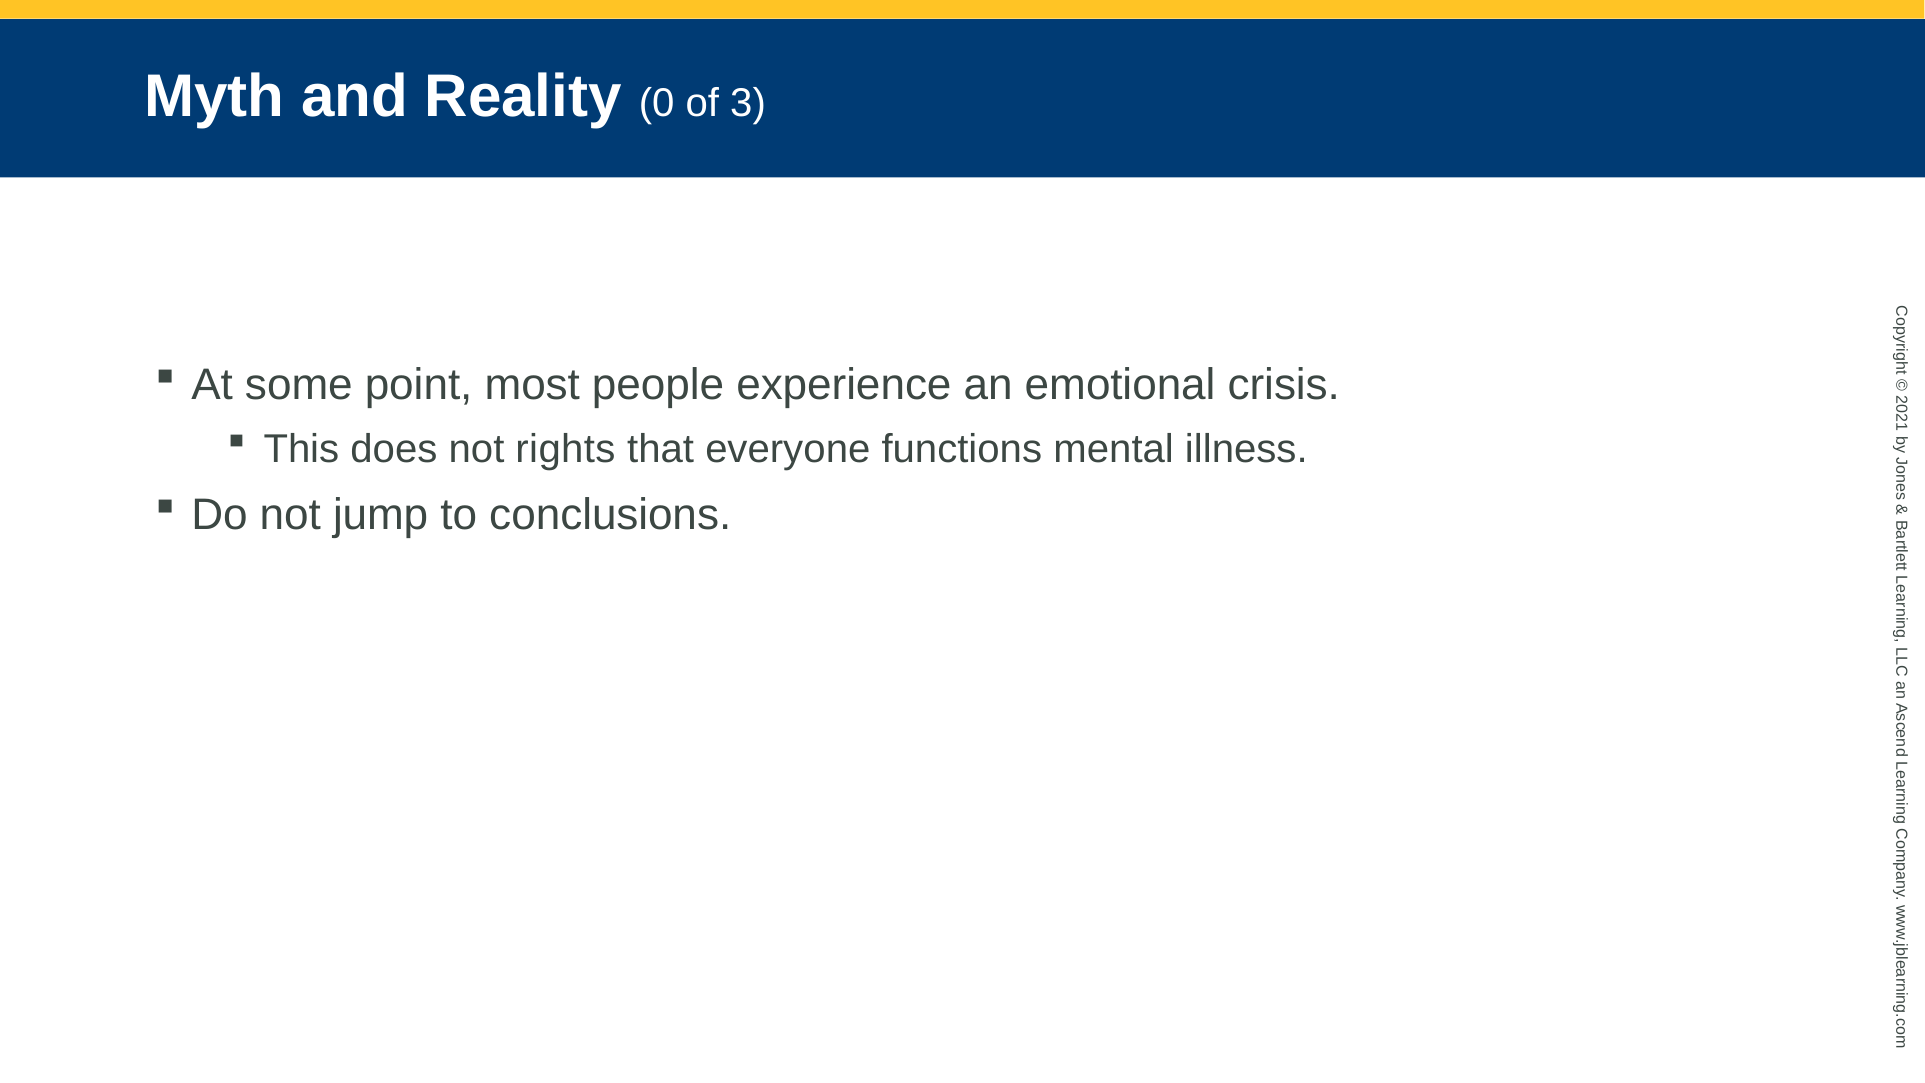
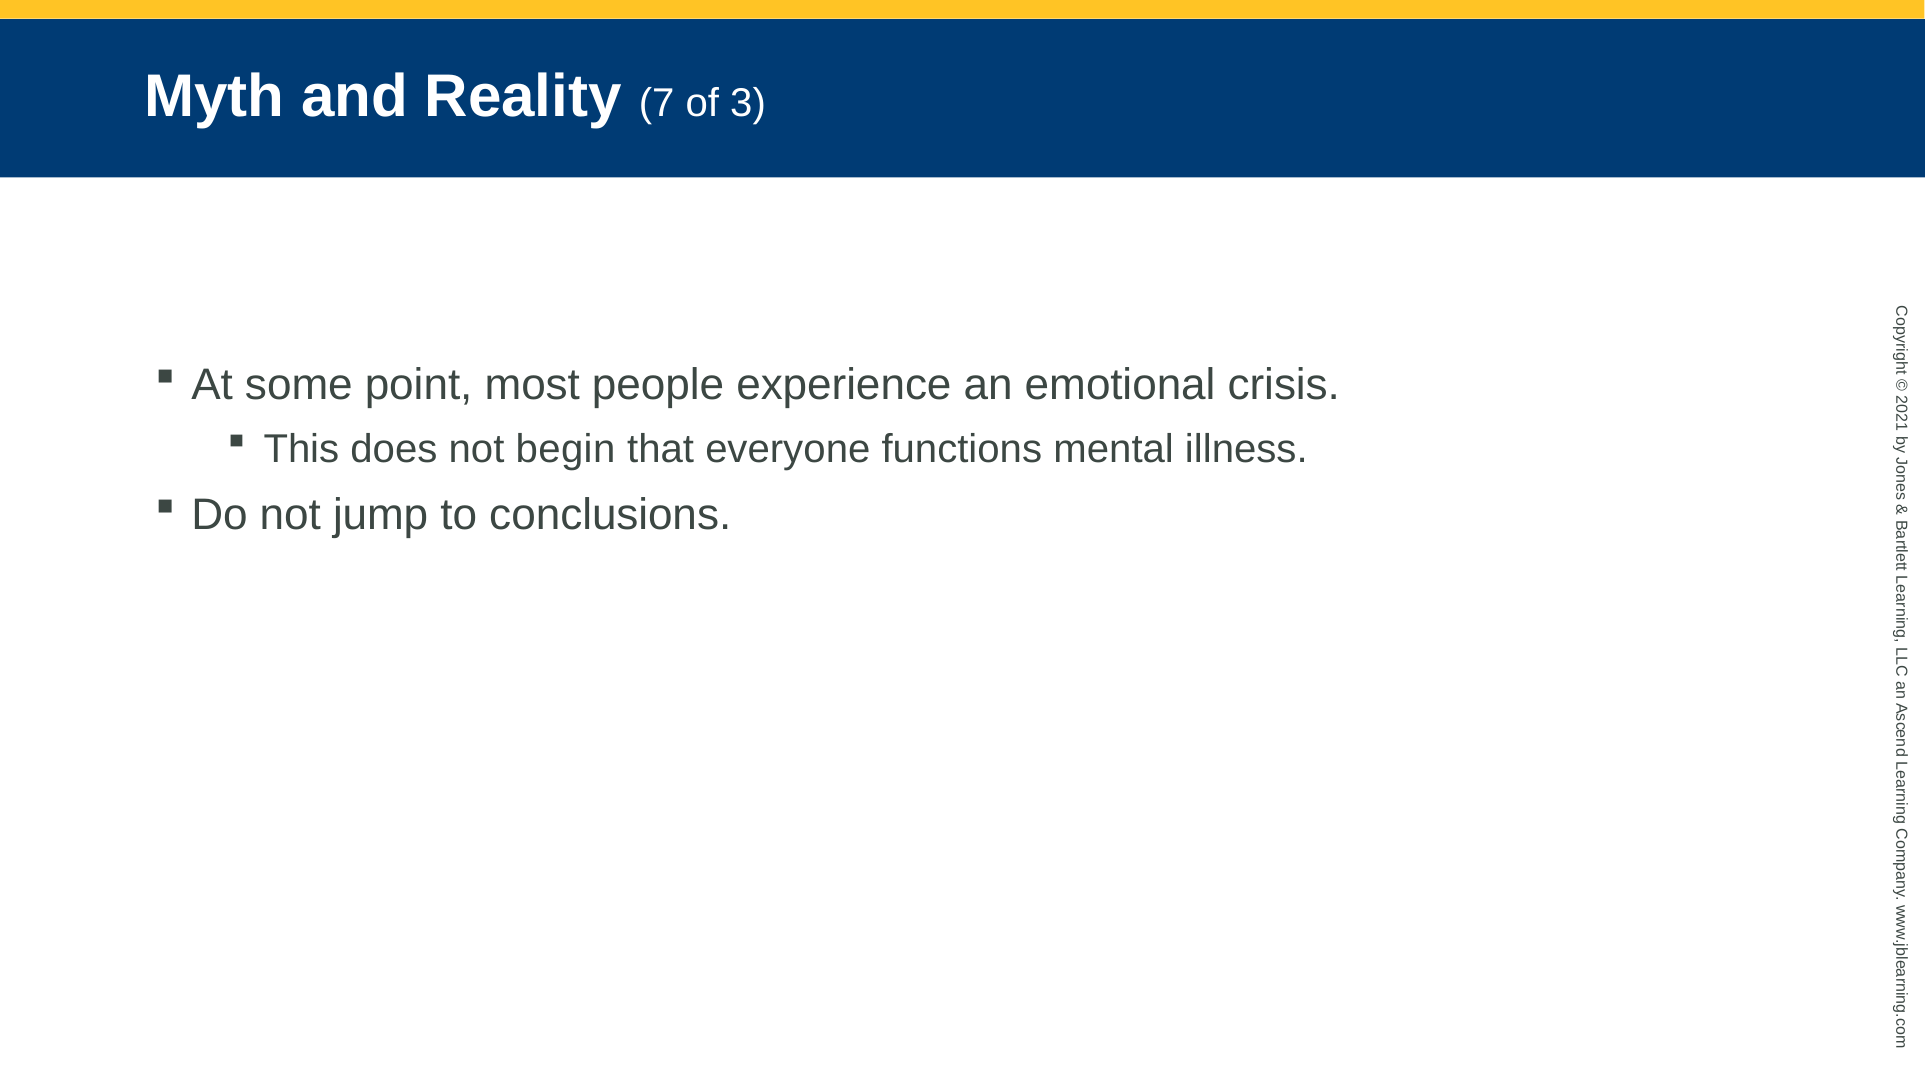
Reality 0: 0 -> 7 (657, 103)
rights: rights -> begin (565, 449)
